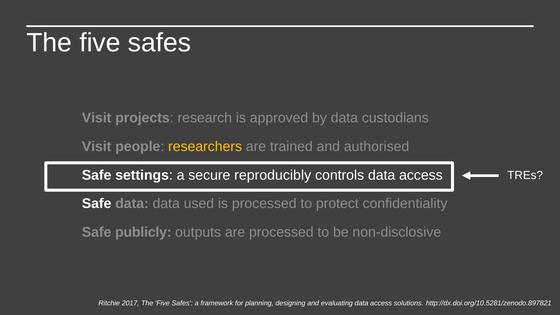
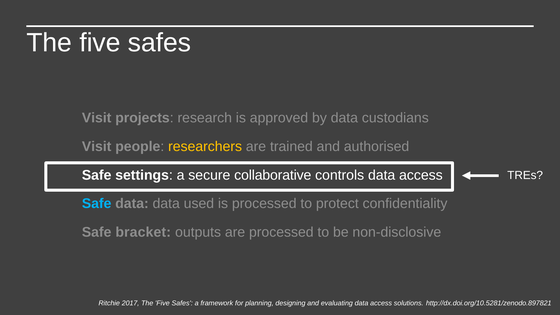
reproducibly: reproducibly -> collaborative (273, 175)
Safe colour: white -> light blue (97, 204)
publicly: publicly -> bracket (143, 232)
